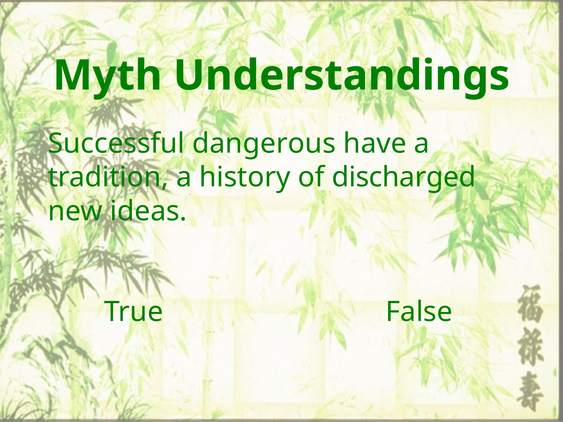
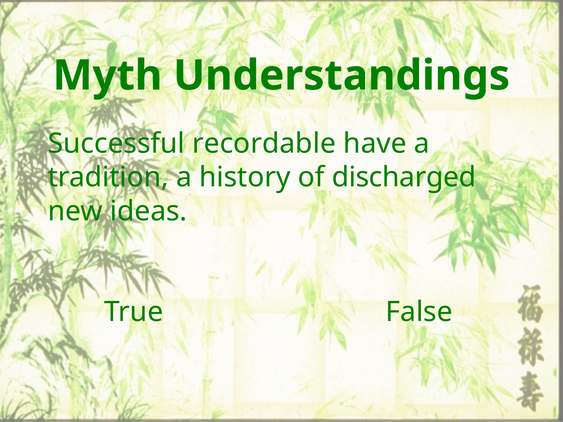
dangerous: dangerous -> recordable (264, 144)
